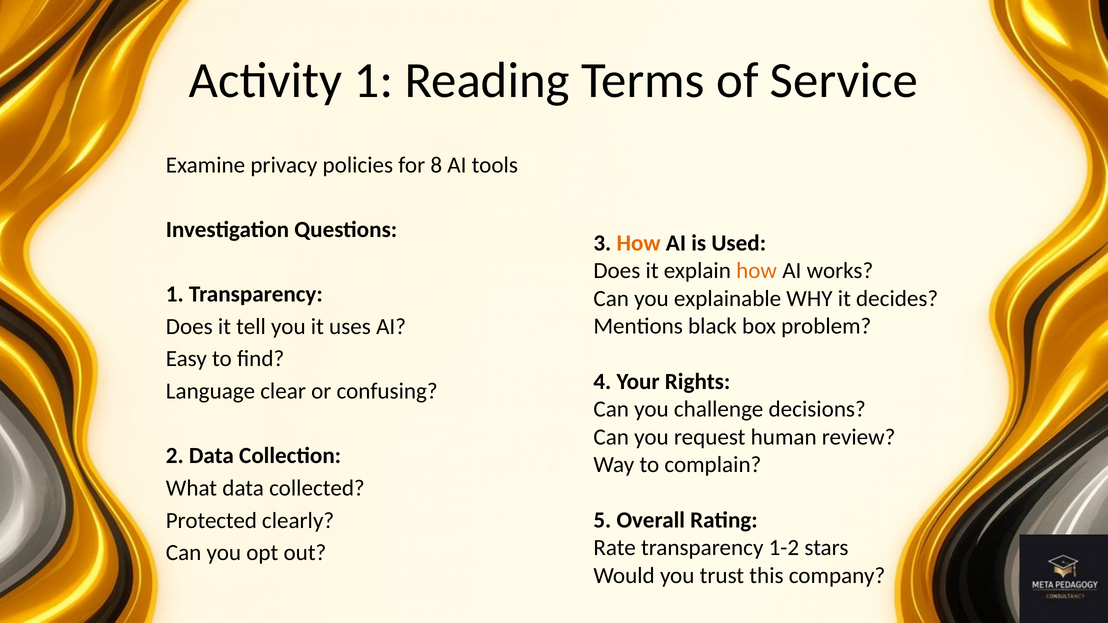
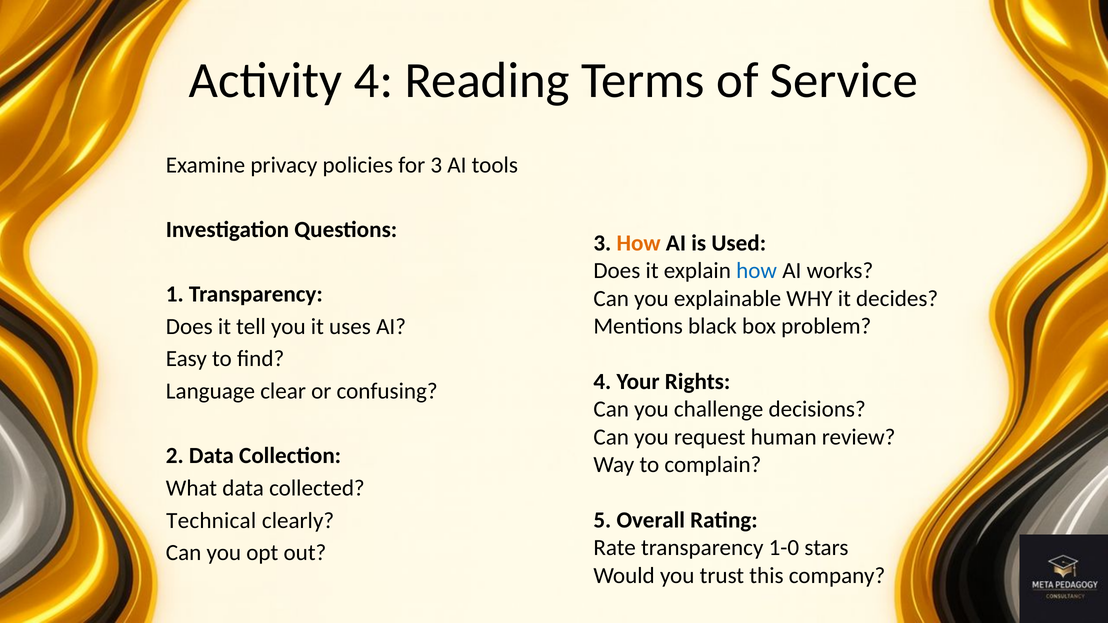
Activity 1: 1 -> 4 (374, 80)
for 8: 8 -> 3 (436, 165)
how colour: orange -> blue (757, 271)
Protected: Protected -> Technical (211, 521)
1-2: 1-2 -> 1-0 (784, 548)
